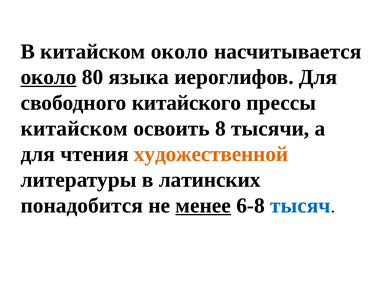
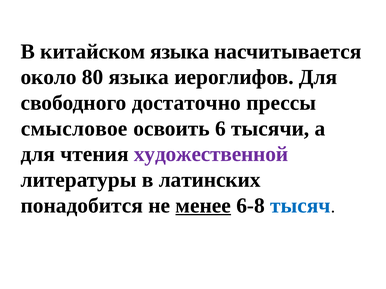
китайском около: около -> языка (180, 52)
около underline: present -> none (49, 77)
китайского: китайского -> достаточно (186, 103)
китайском: китайском -> смысловое (74, 129)
8: 8 -> 6 (221, 129)
художественной colour: orange -> purple (211, 154)
